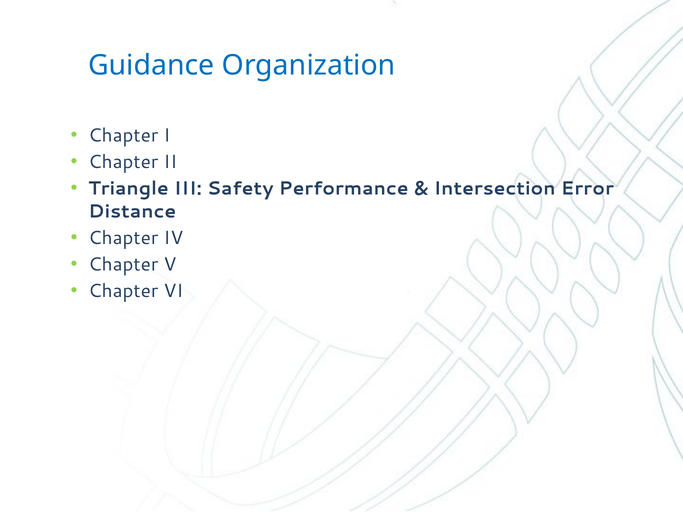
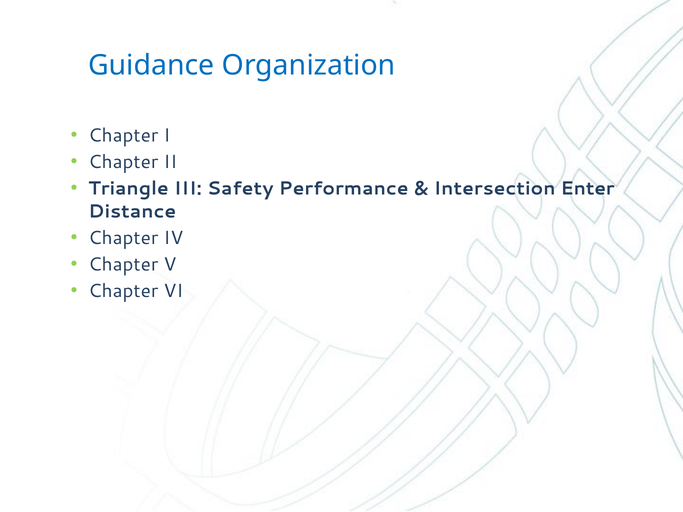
Error: Error -> Enter (588, 189)
